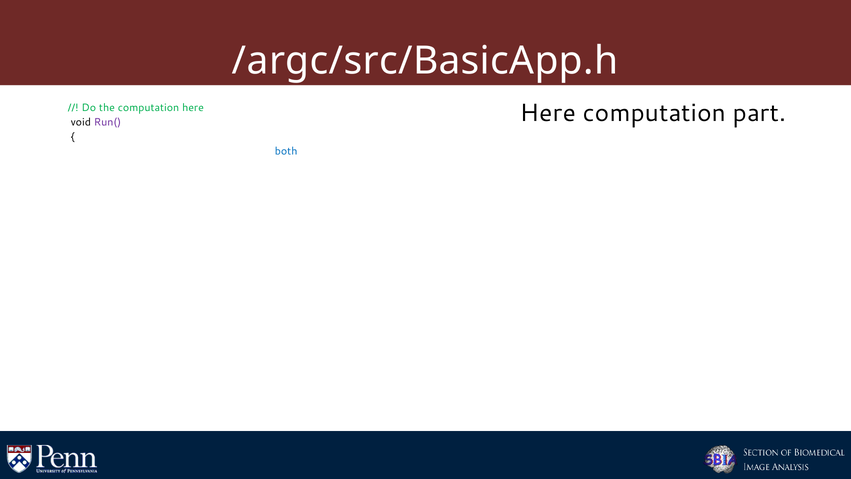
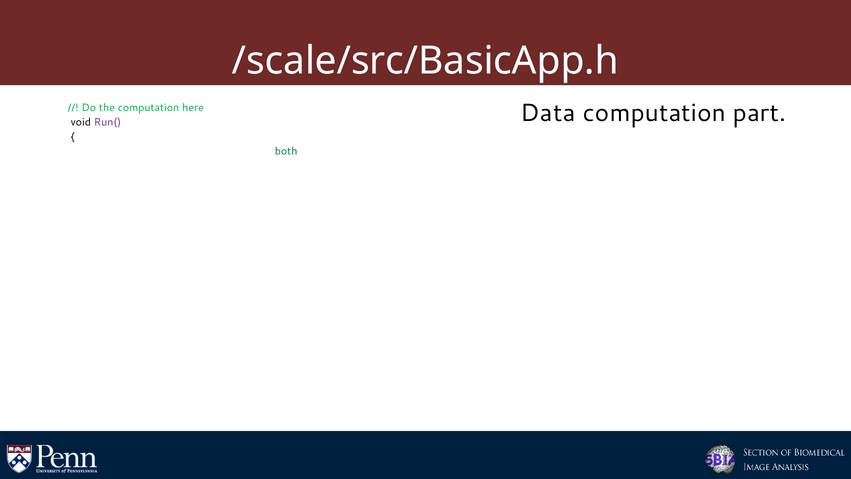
/argc/src/BasicApp.h: /argc/src/BasicApp.h -> /scale/src/BasicApp.h (425, 61)
Here: Here -> Data (548, 113)
both colour: blue -> green (286, 151)
